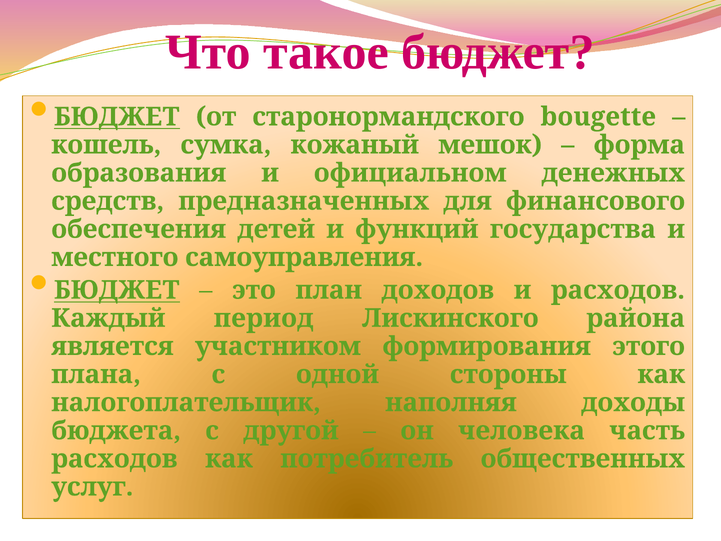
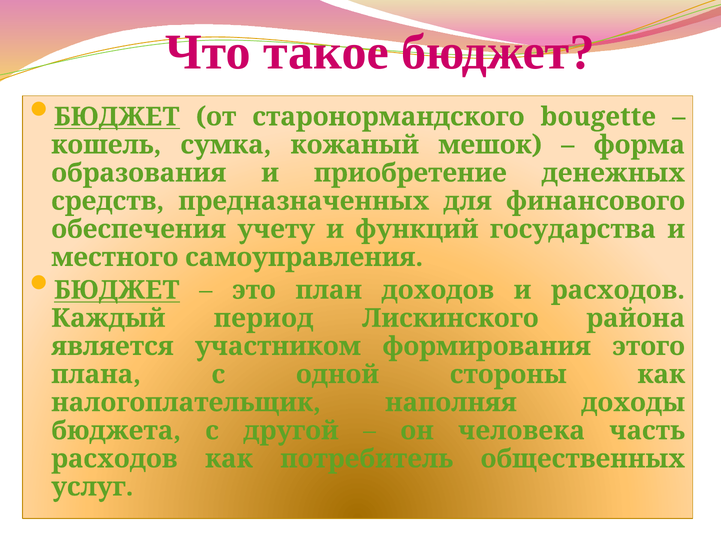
официальном: официальном -> приобретение (410, 173)
детей: детей -> учету (276, 229)
